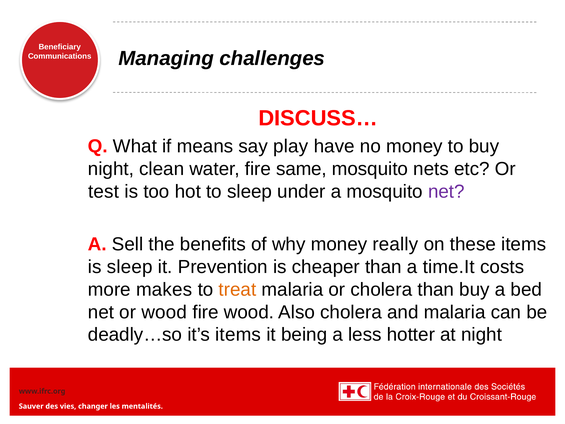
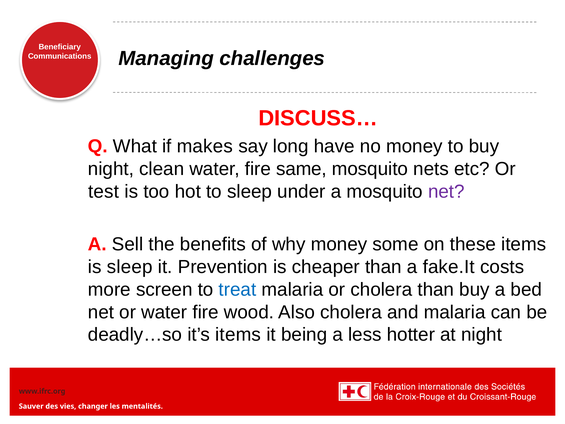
means: means -> makes (205, 146)
play: play -> long (291, 146)
really: really -> some (395, 244)
time.It: time.It -> fake.It (449, 267)
makes: makes -> screen (164, 289)
treat colour: orange -> blue (238, 289)
or wood: wood -> water (164, 312)
